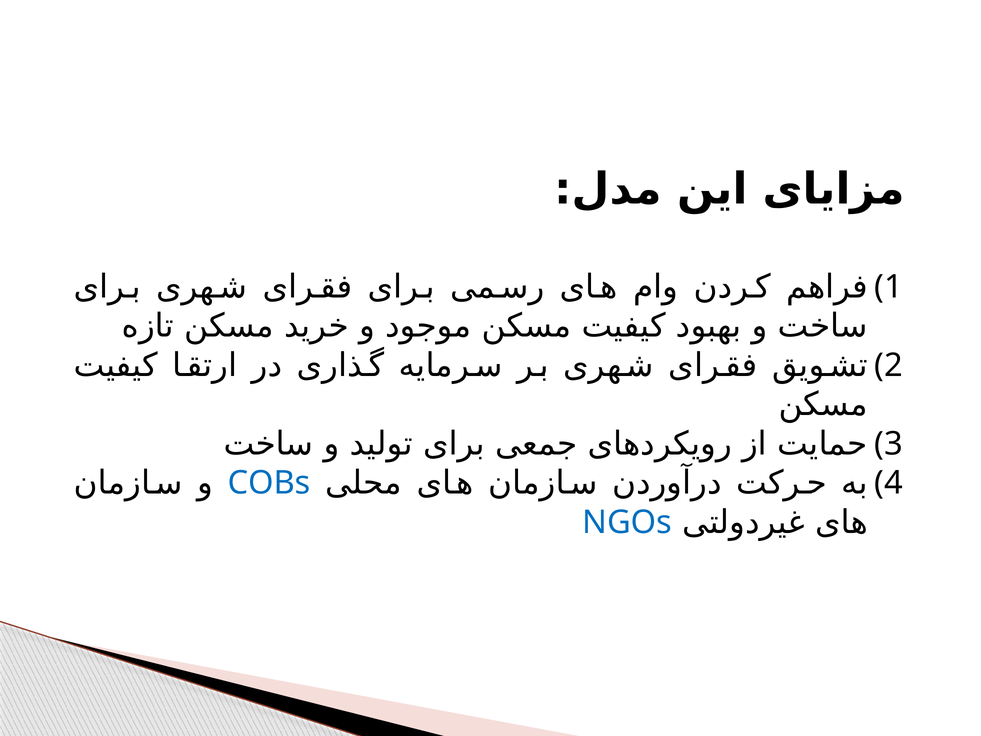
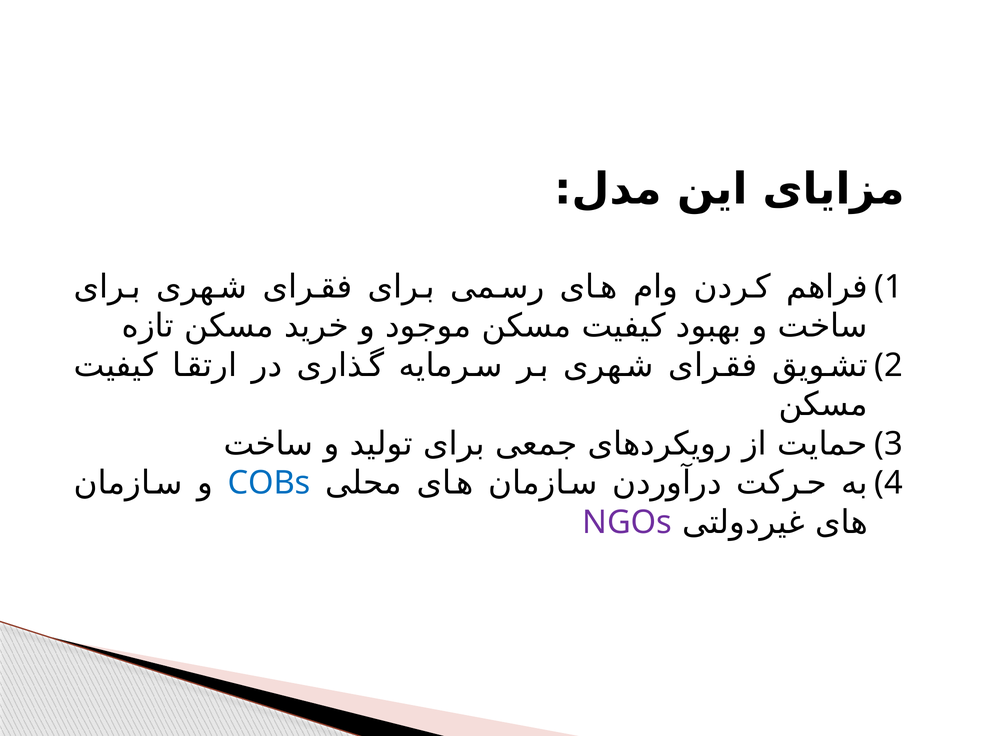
NGOs colour: blue -> purple (627, 522)
